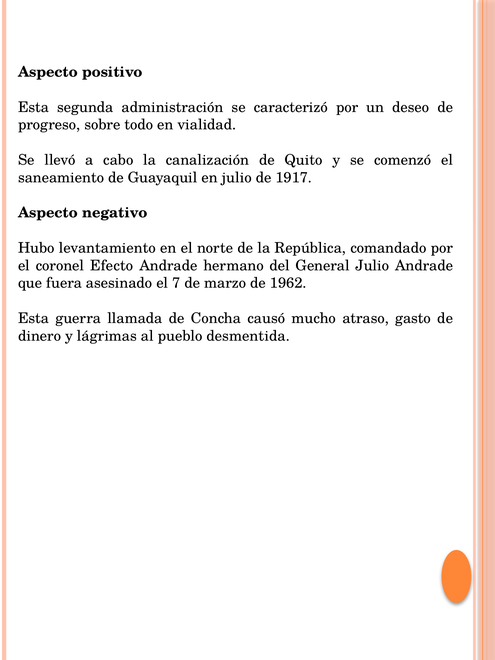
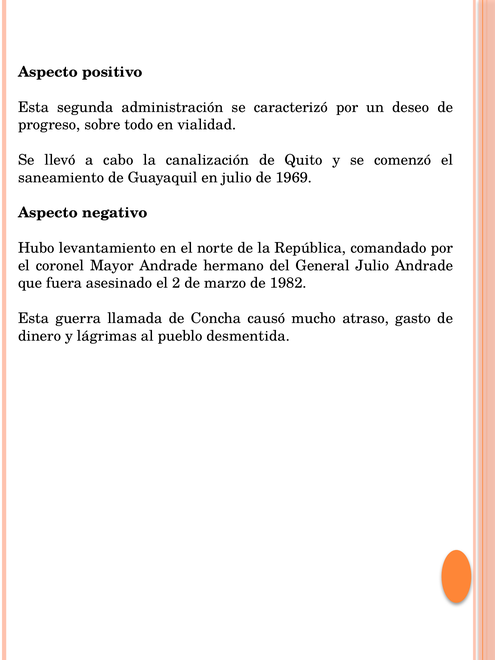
1917: 1917 -> 1969 (294, 178)
Efecto: Efecto -> Mayor (112, 266)
7: 7 -> 2 (176, 283)
1962: 1962 -> 1982 (288, 283)
